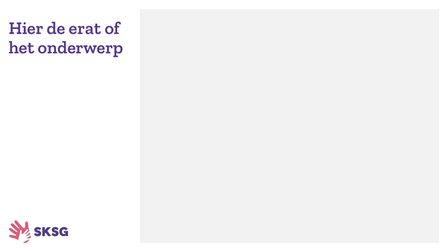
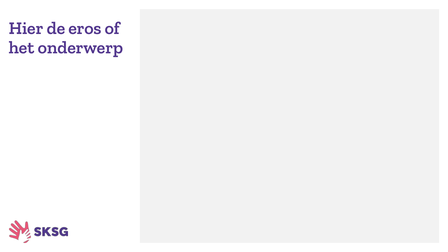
erat: erat -> eros (85, 28)
